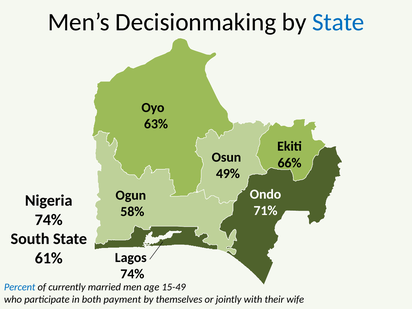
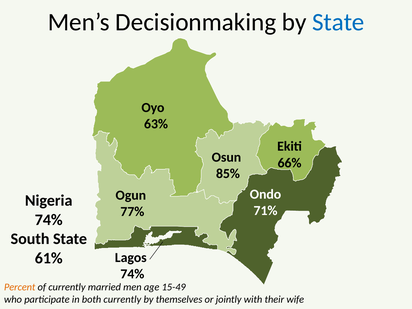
49%: 49% -> 85% (228, 174)
58%: 58% -> 77% (132, 212)
Percent colour: blue -> orange (20, 287)
both payment: payment -> currently (122, 299)
